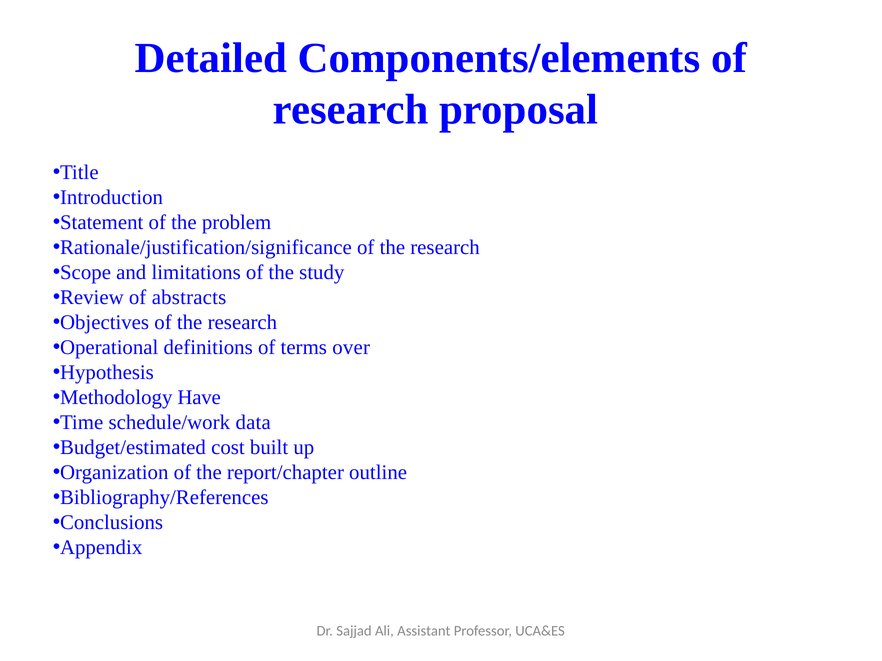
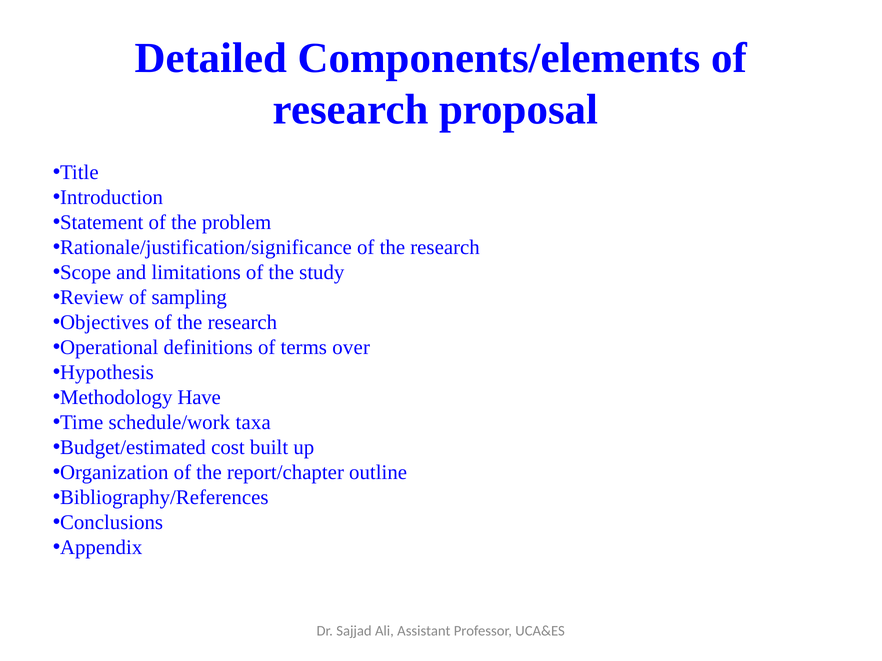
abstracts: abstracts -> sampling (189, 298)
data: data -> taxa (253, 423)
